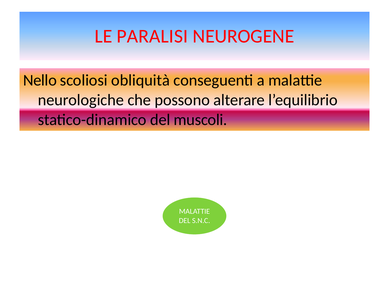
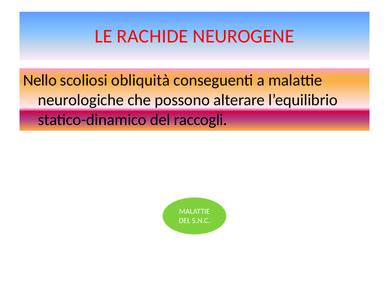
PARALISI: PARALISI -> RACHIDE (152, 36)
muscoli: muscoli -> raccogli (200, 120)
